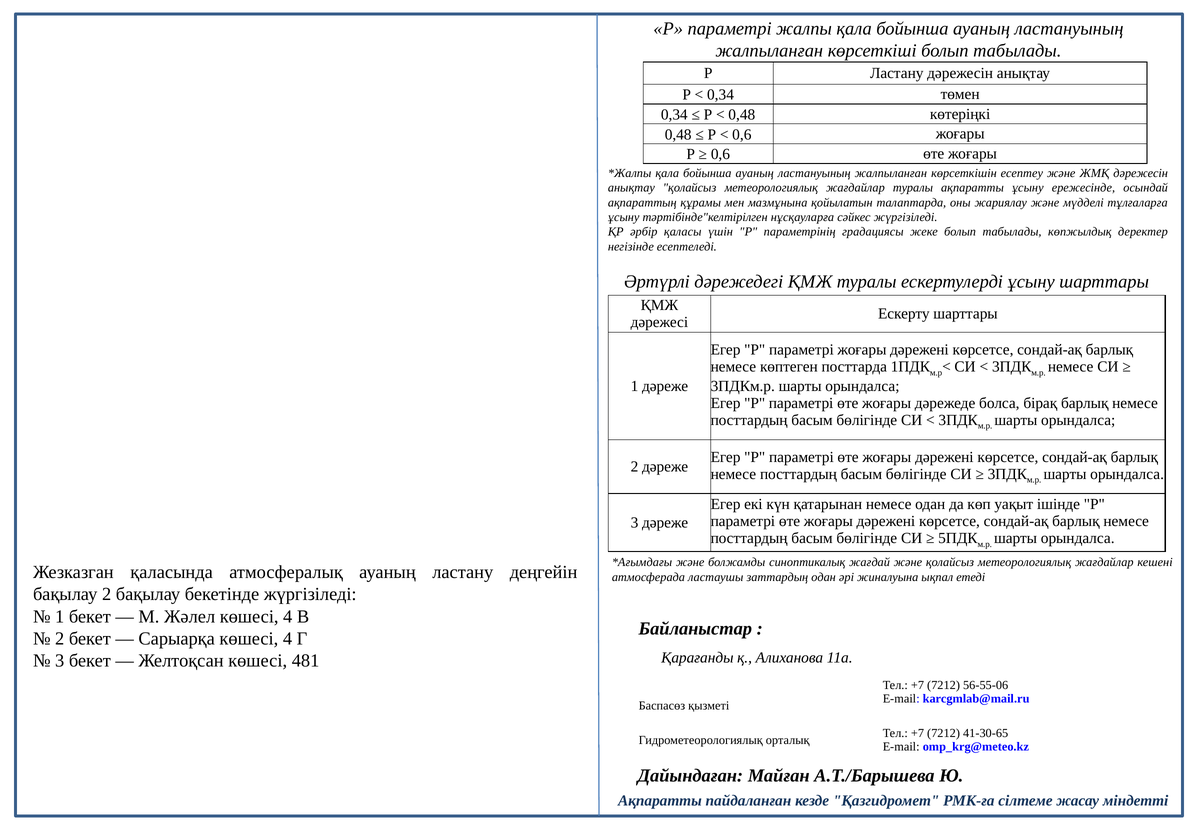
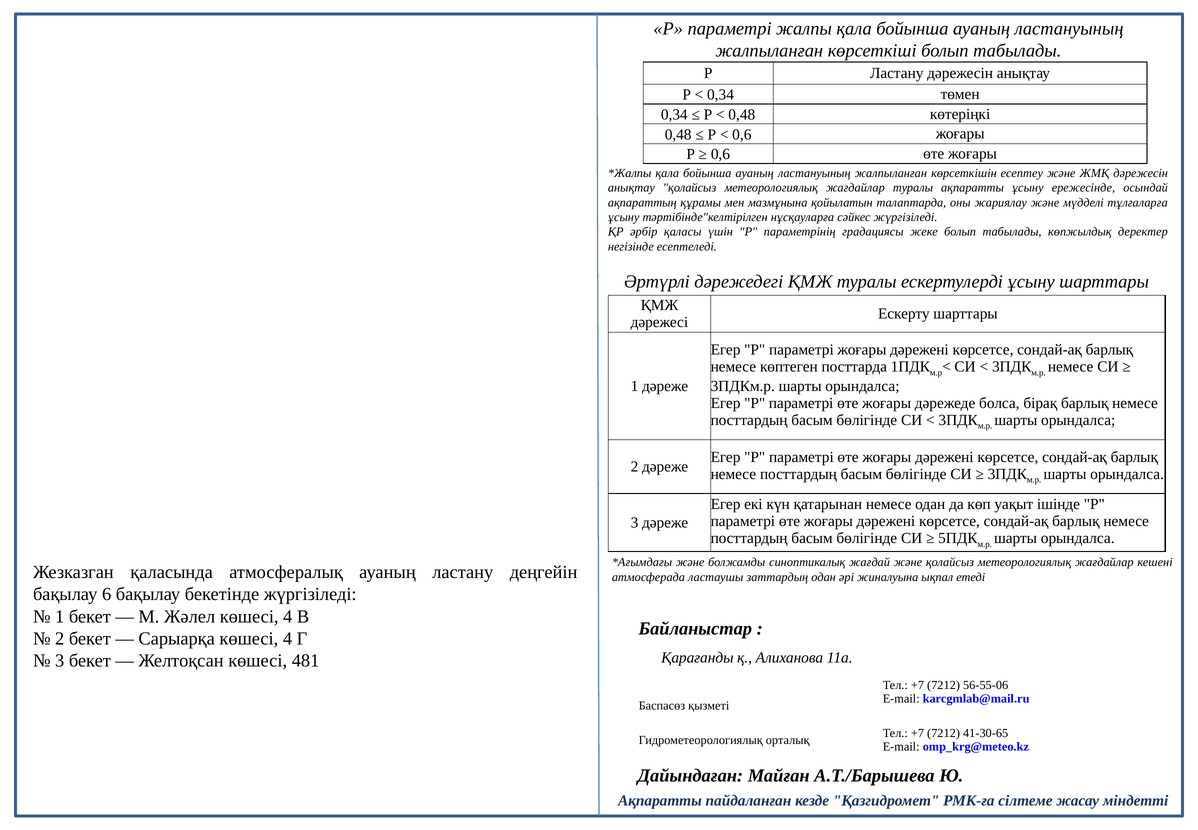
бақылау 2: 2 -> 6 (107, 594)
